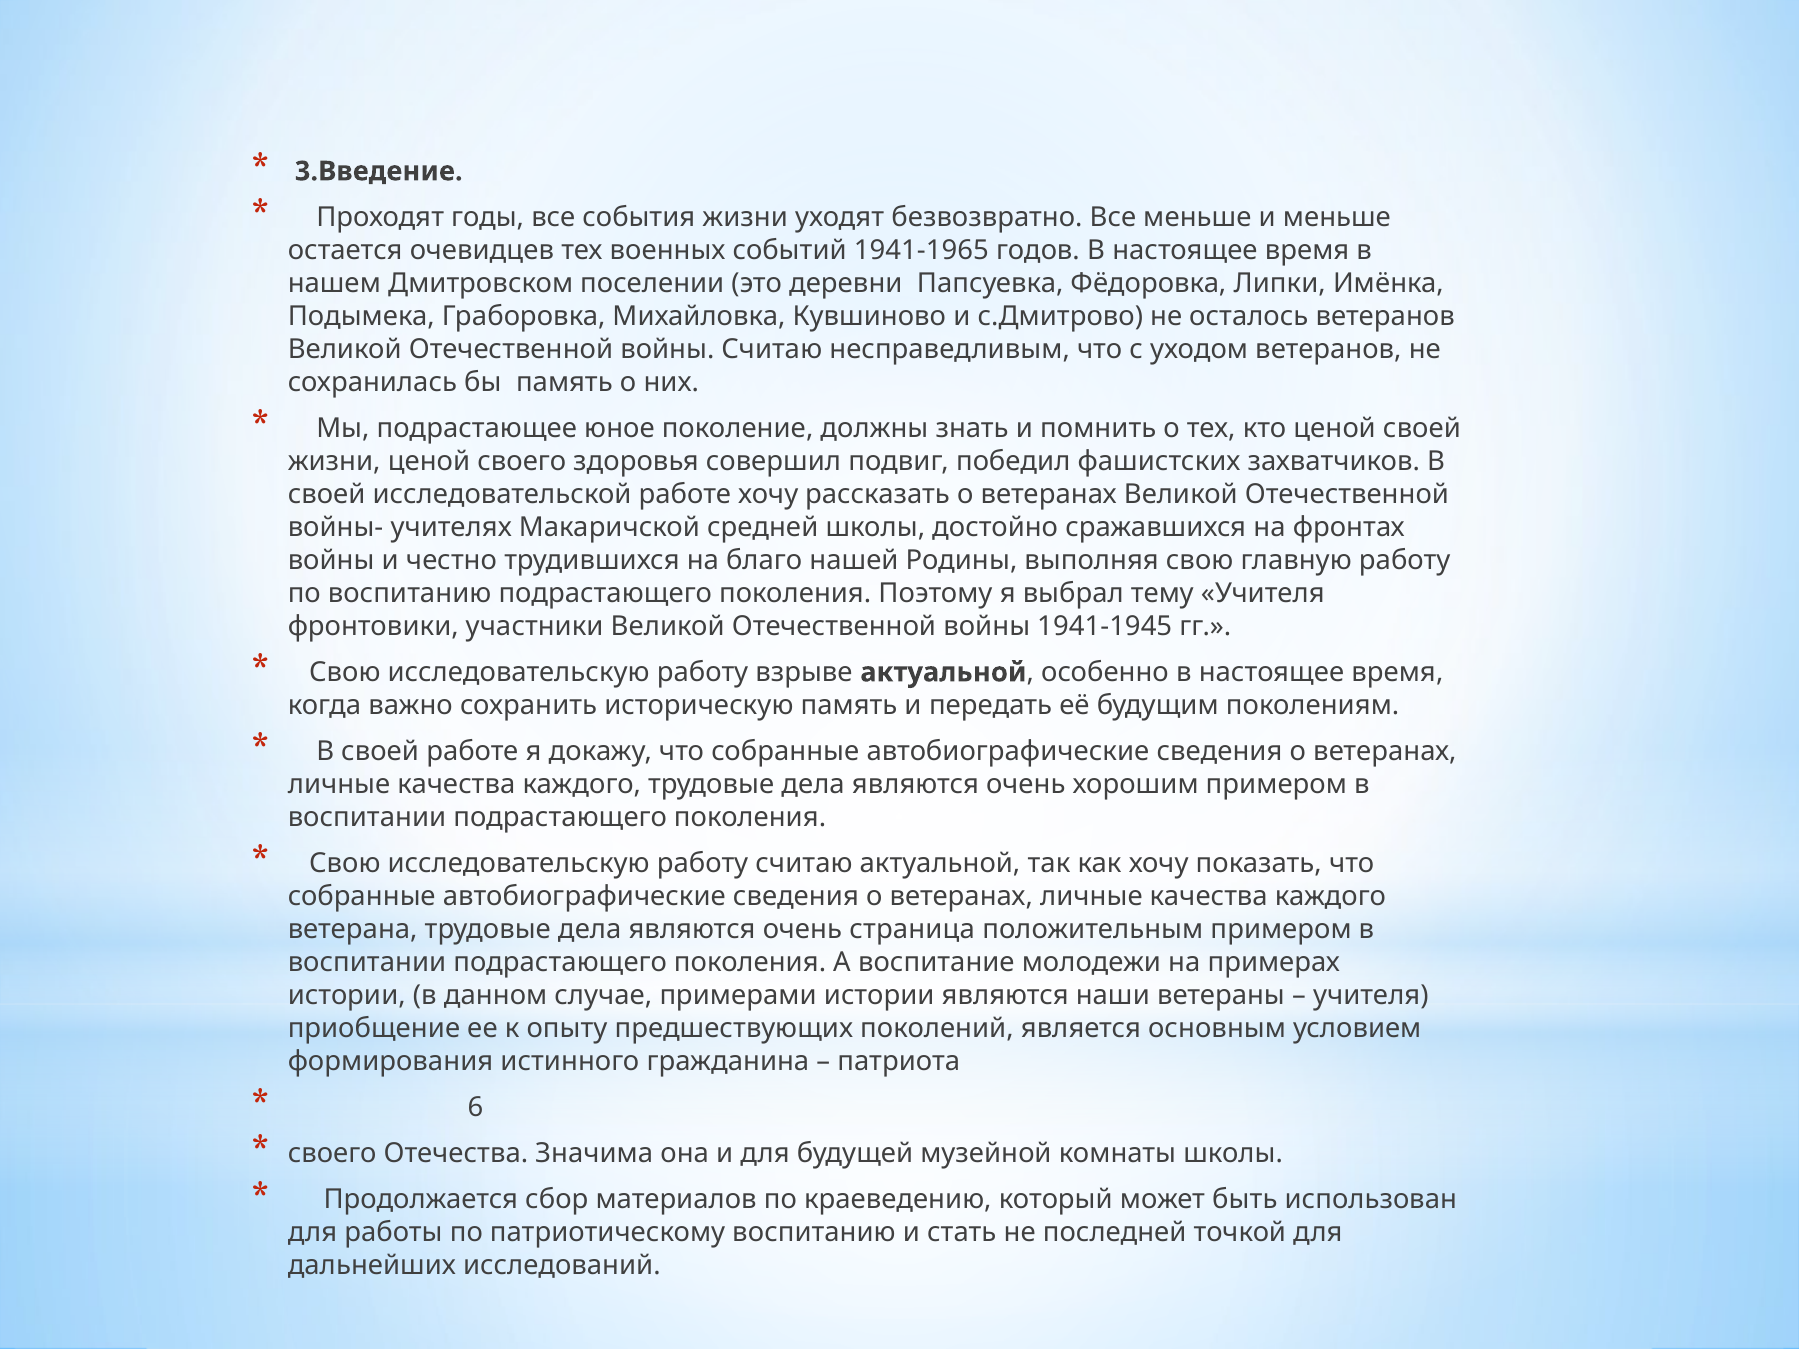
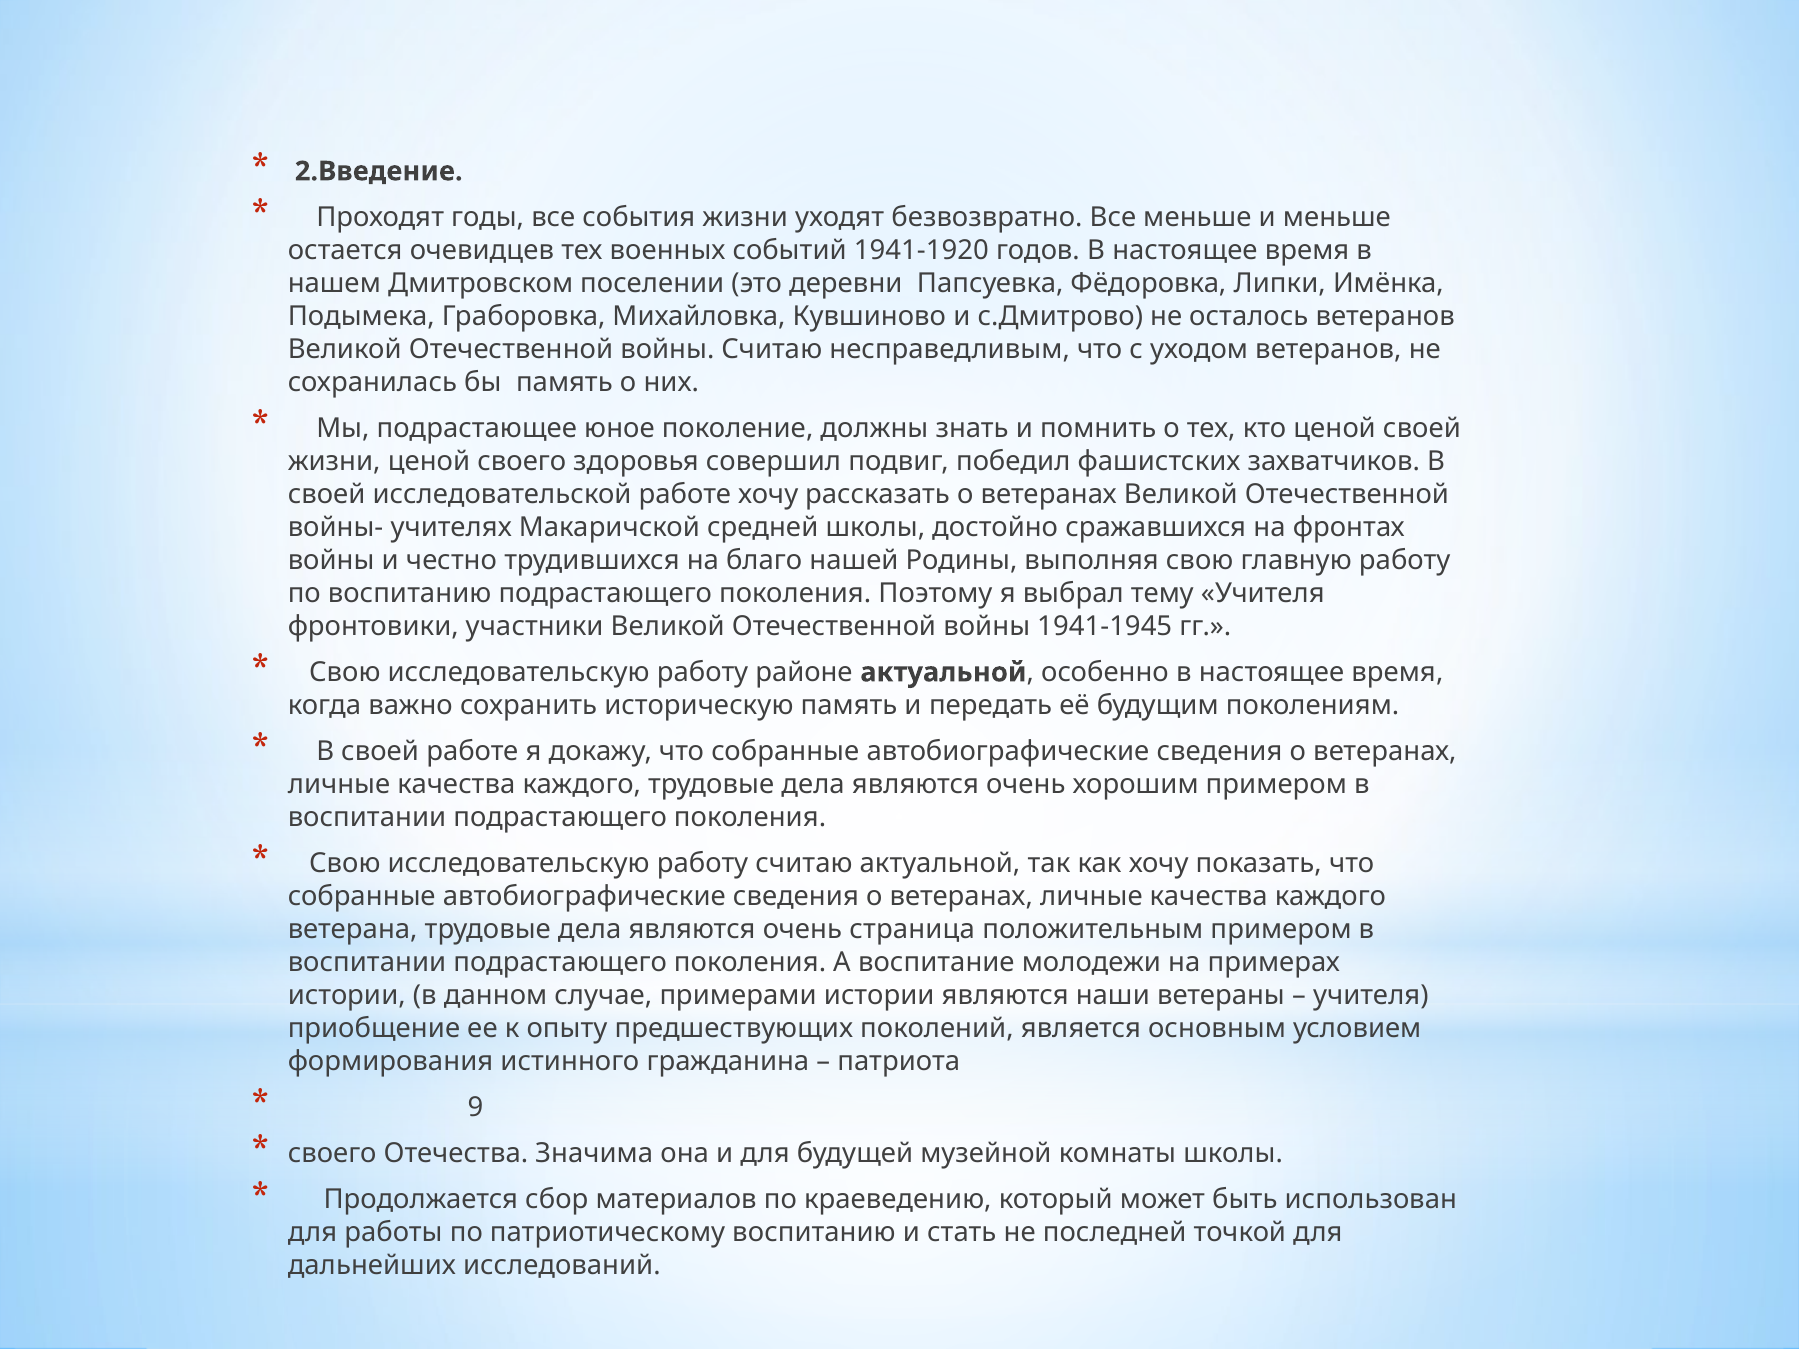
3.Введение: 3.Введение -> 2.Введение (379, 171)
1941-1965: 1941-1965 -> 1941-1920 (921, 250)
взрыве: взрыве -> районе (804, 672)
6: 6 -> 9 (476, 1108)
